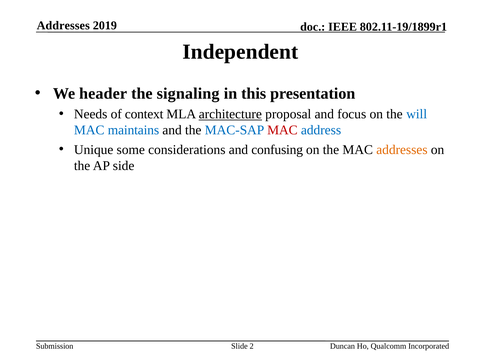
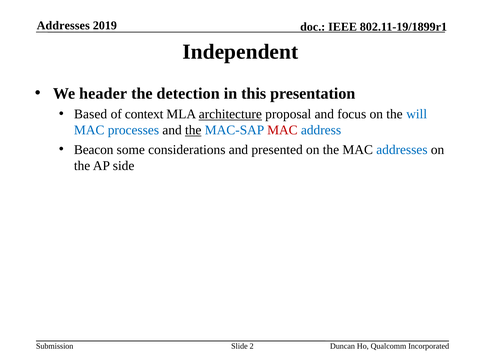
signaling: signaling -> detection (188, 93)
Needs: Needs -> Based (91, 114)
maintains: maintains -> processes (133, 130)
the underline: none -> present (193, 130)
Unique: Unique -> Beacon (94, 150)
confusing: confusing -> presented (277, 150)
addresses colour: orange -> blue (402, 150)
